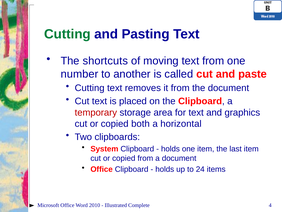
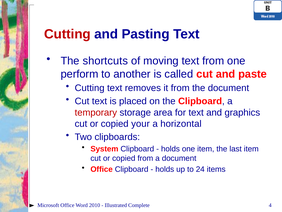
Cutting colour: green -> red (67, 34)
number: number -> perform (79, 74)
both: both -> your (140, 124)
